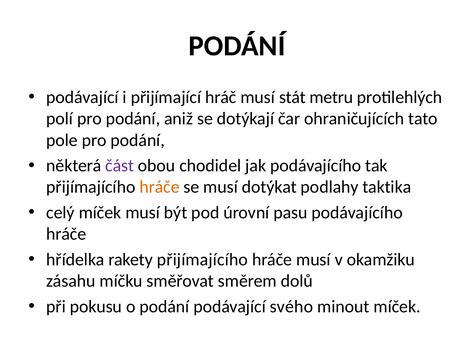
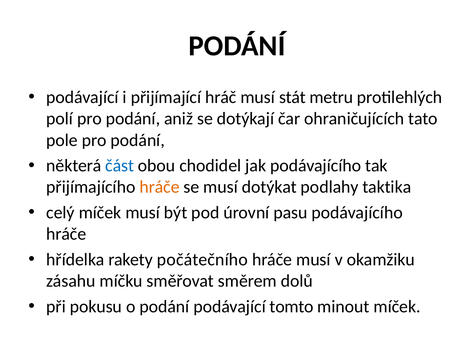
část colour: purple -> blue (120, 165)
rakety přijímajícího: přijímajícího -> počátečního (202, 259)
svého: svého -> tomto (292, 306)
